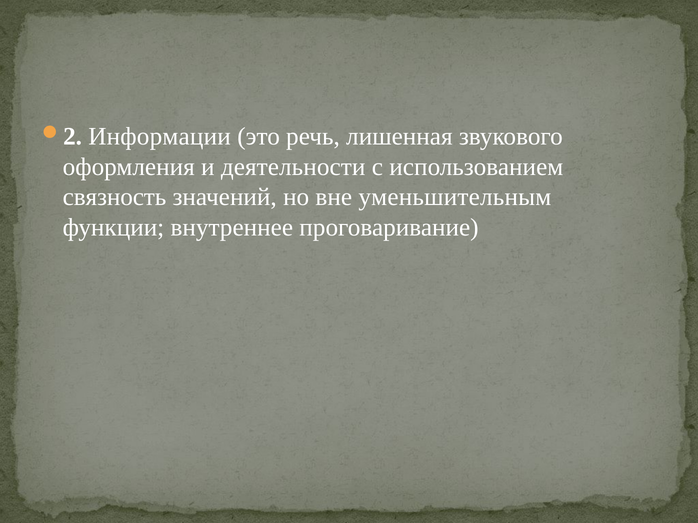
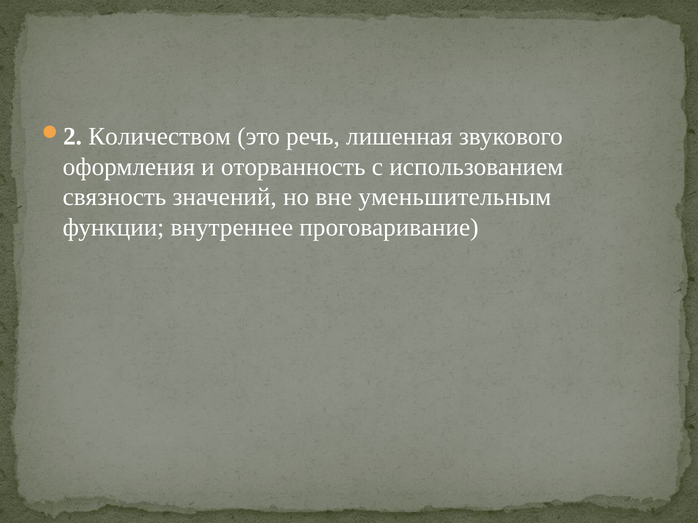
Информации: Информации -> Количеством (160, 137)
деятельности: деятельности -> оторванность (293, 167)
